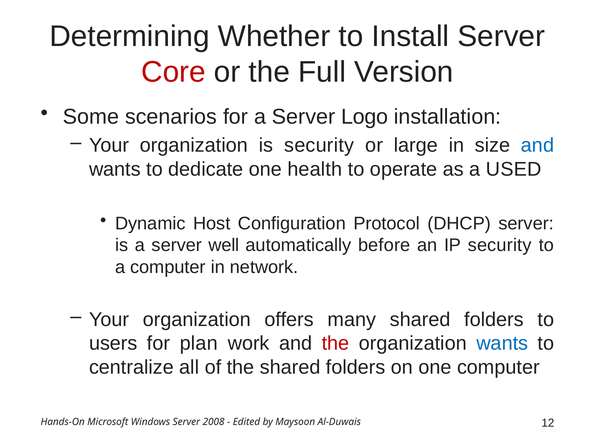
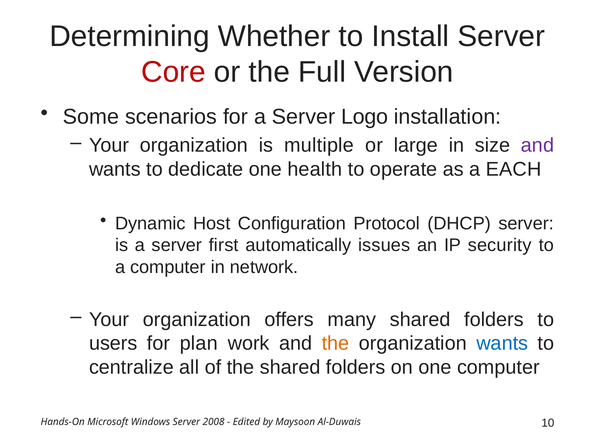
is security: security -> multiple (319, 145)
and colour: blue -> purple (537, 145)
USED: USED -> EACH (514, 169)
well: well -> first (224, 245)
before: before -> issues (384, 245)
the colour: red -> orange (335, 343)
12: 12 -> 10 (548, 422)
